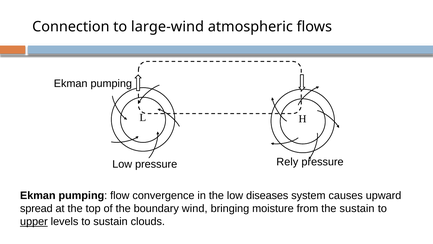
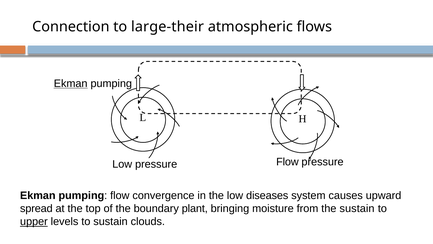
large-wind: large-wind -> large-their (167, 27)
Ekman underline: none -> present (71, 83)
pressure Rely: Rely -> Flow (287, 162)
wind: wind -> plant (195, 208)
